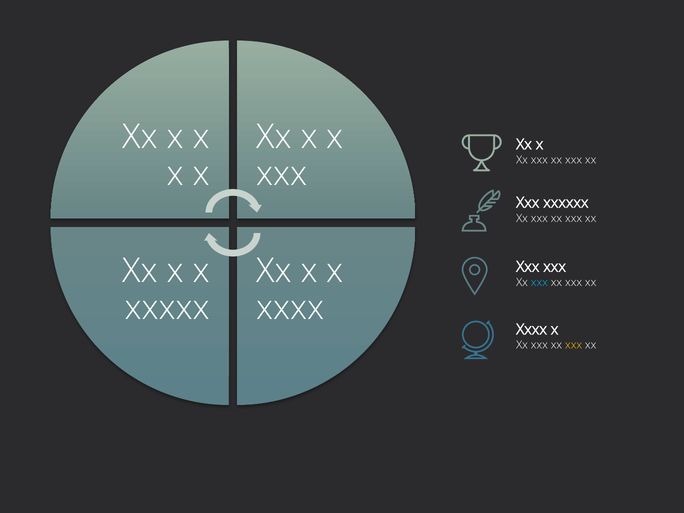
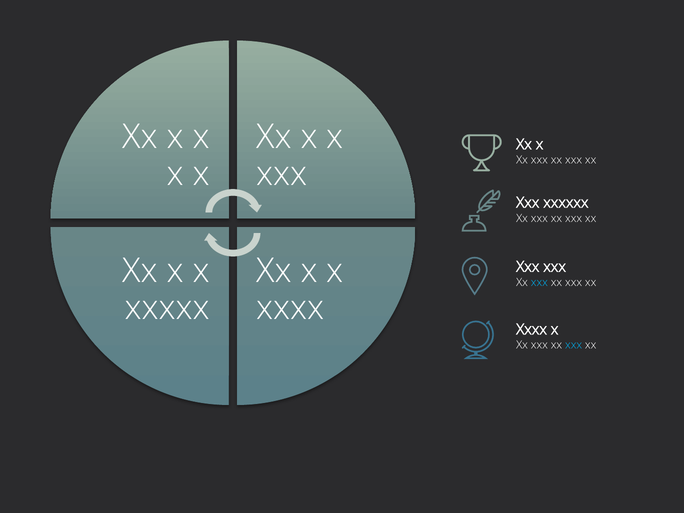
xxx colour: yellow -> light blue (574, 345)
